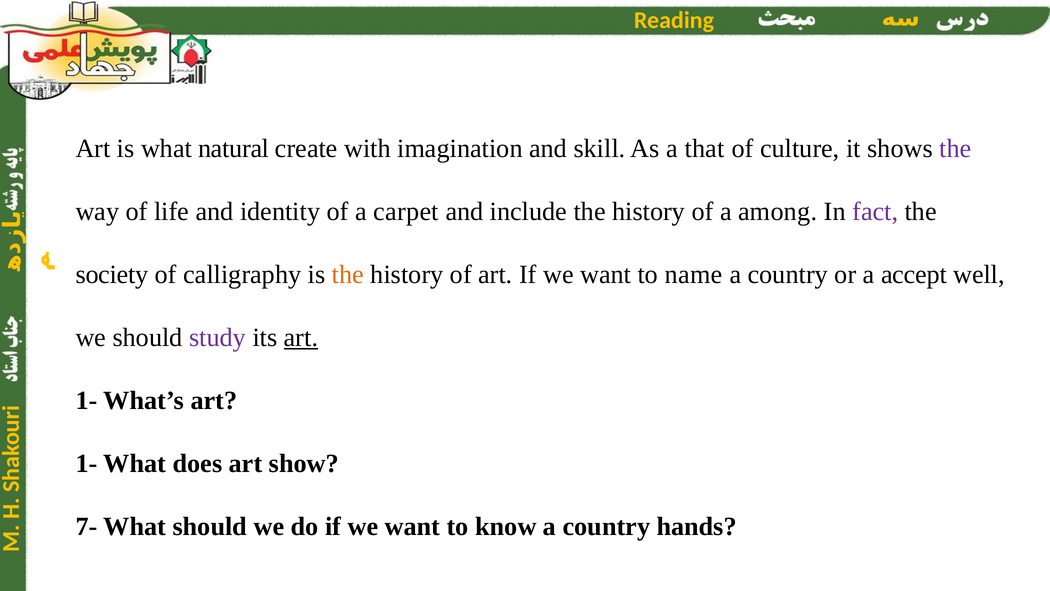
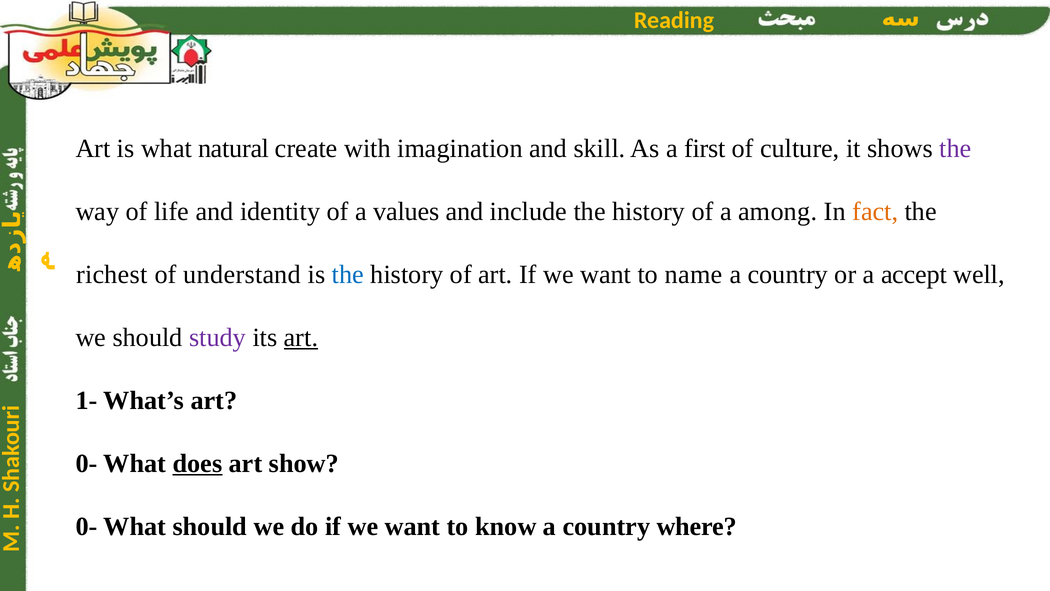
that: that -> first (705, 148)
carpet: carpet -> values (406, 211)
fact colour: purple -> orange (875, 211)
society: society -> richest (112, 274)
calligraphy: calligraphy -> understand (242, 274)
the colour: orange -> blue (348, 274)
1-: 1- -> 0- (86, 463)
does underline: none -> present (197, 463)
7-: 7- -> 0- (86, 526)
hands: hands -> where (697, 526)
